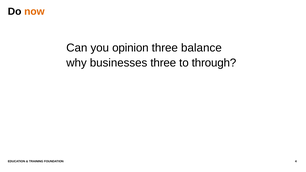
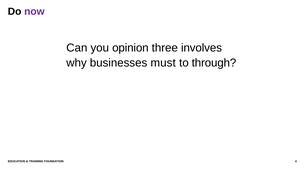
now colour: orange -> purple (34, 11)
balance: balance -> involves (201, 48)
businesses three: three -> must (163, 63)
